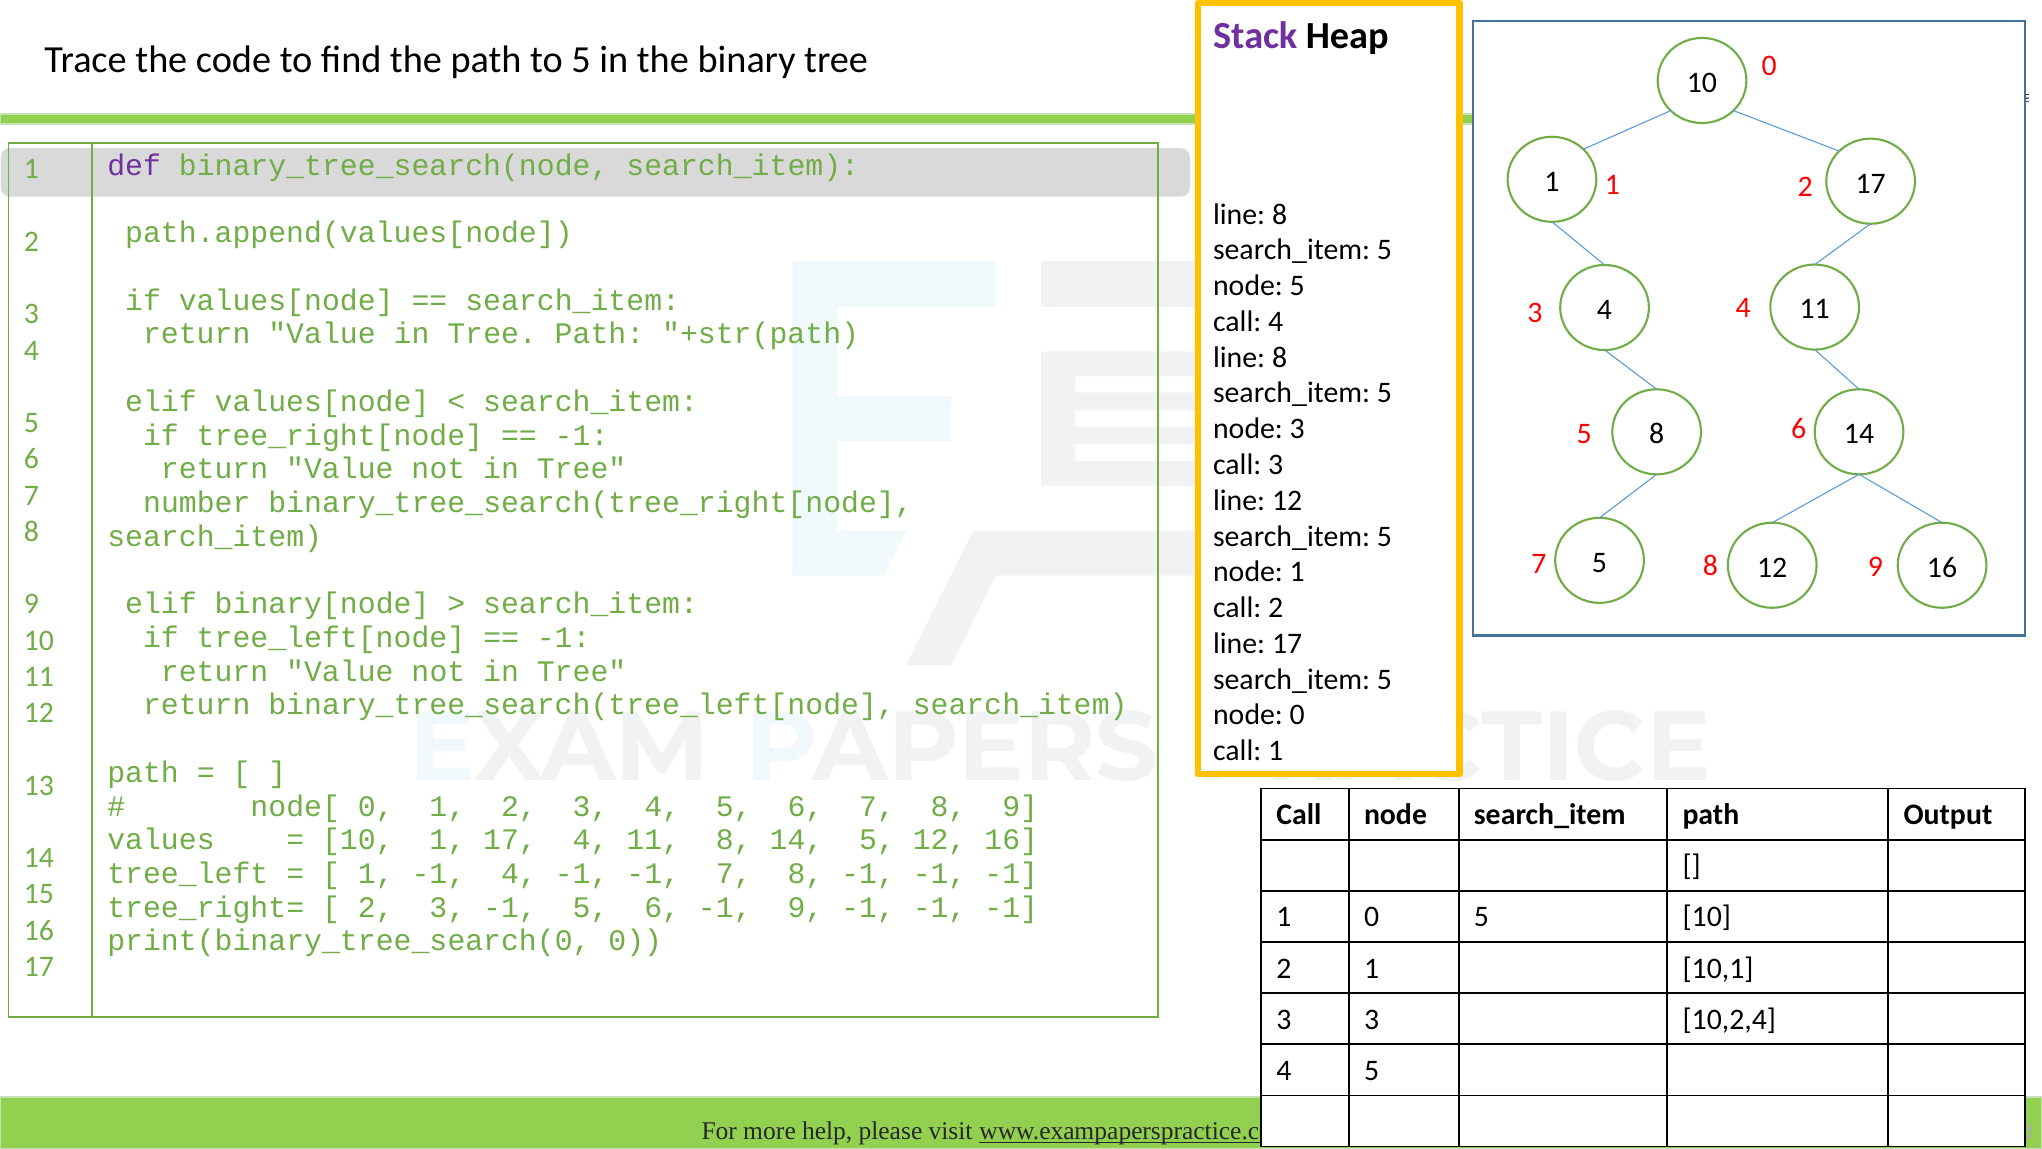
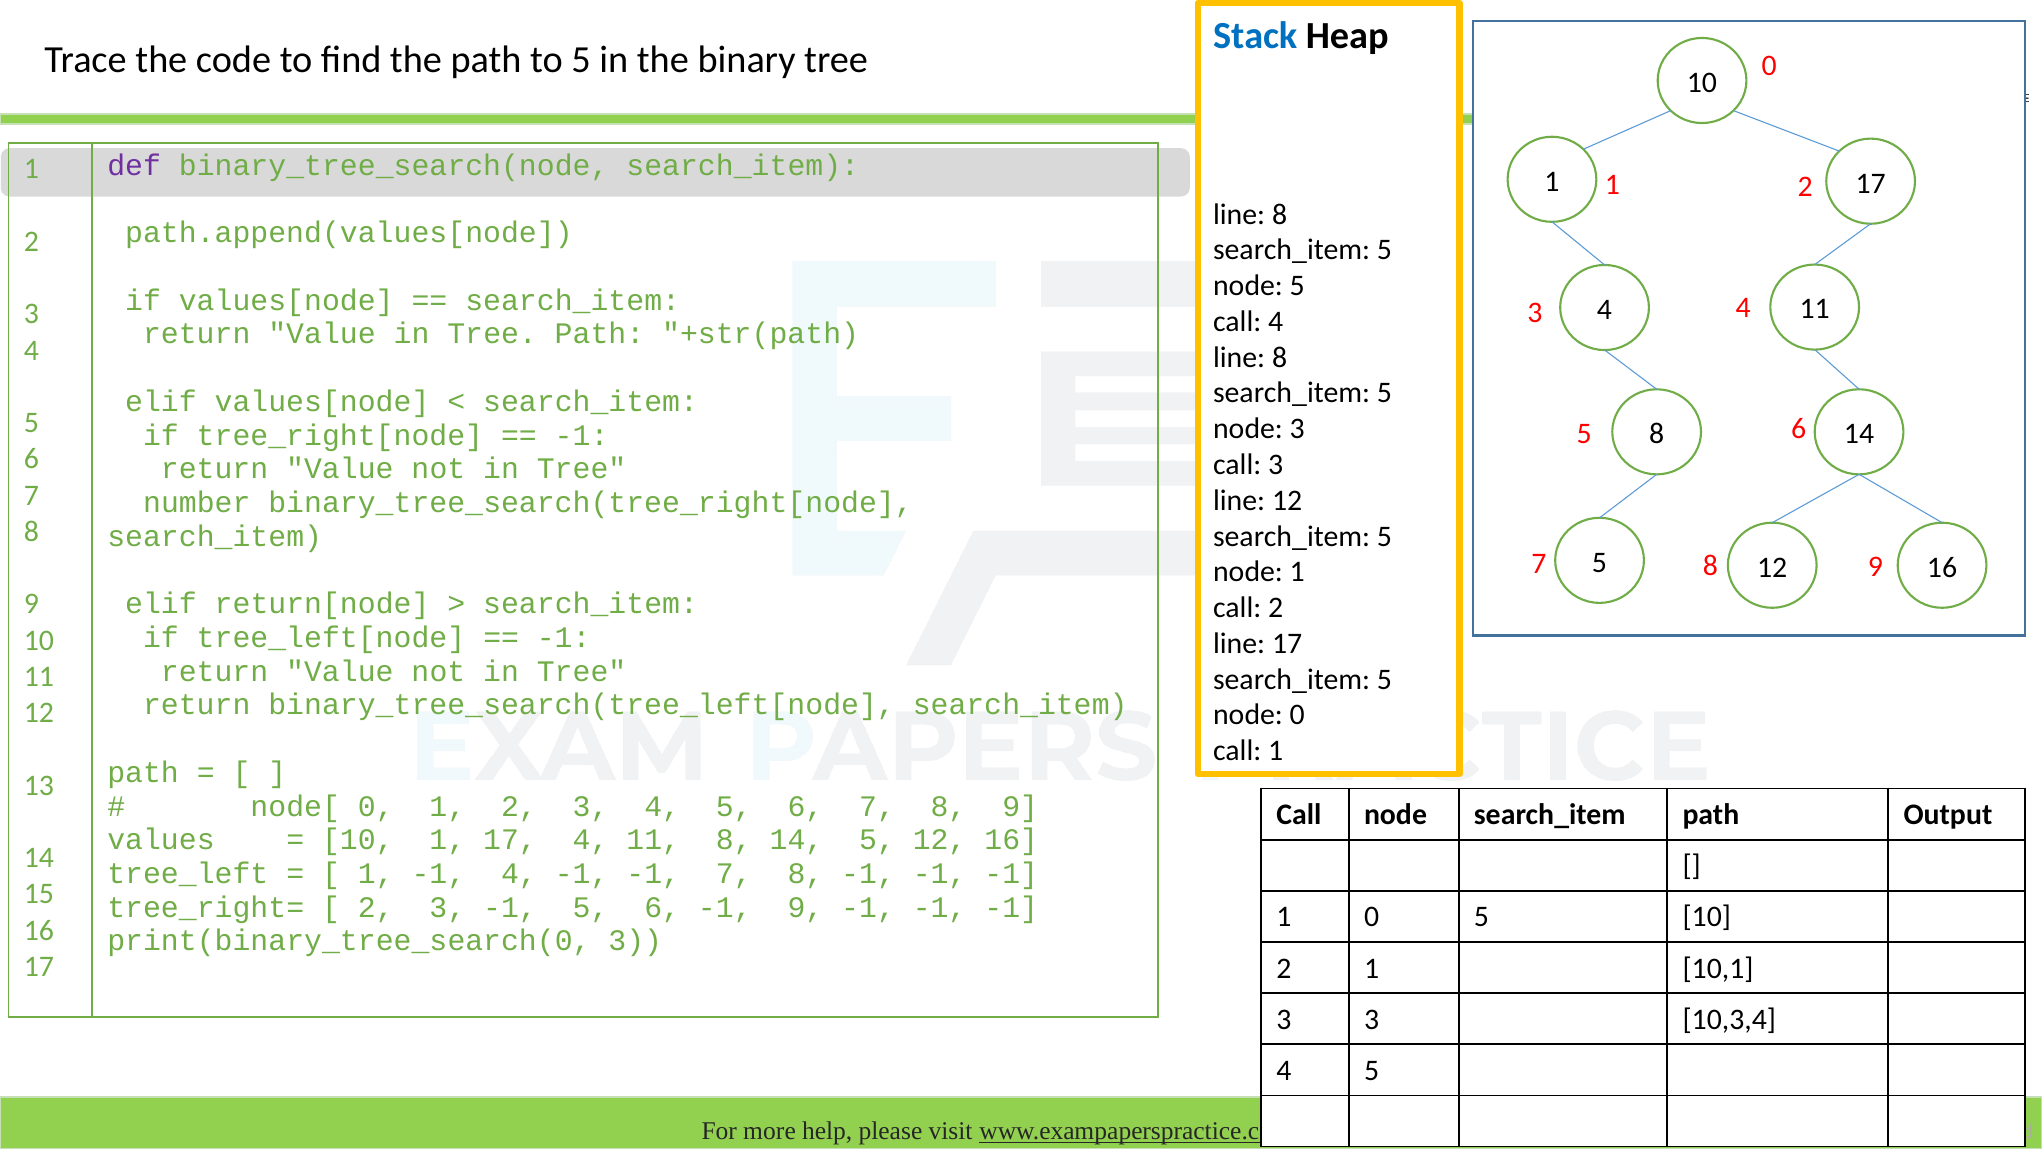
Stack colour: purple -> blue (1255, 36)
binary[node: binary[node -> return[node (322, 604)
0: 0 -> 3 (635, 941)
10,2,4: 10,2,4 -> 10,3,4 (1729, 1019)
